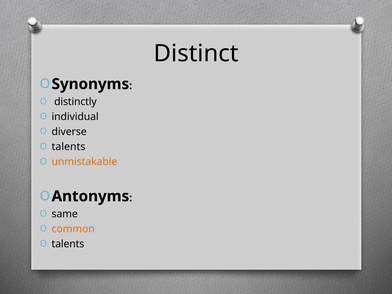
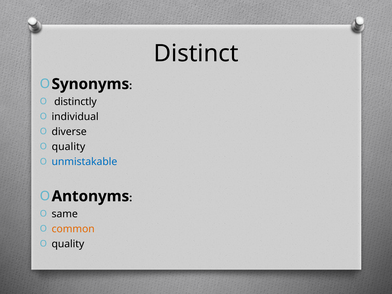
talents: talents -> quality (69, 147)
unmistakable colour: orange -> blue (84, 162)
talents: talents -> quality (68, 244)
